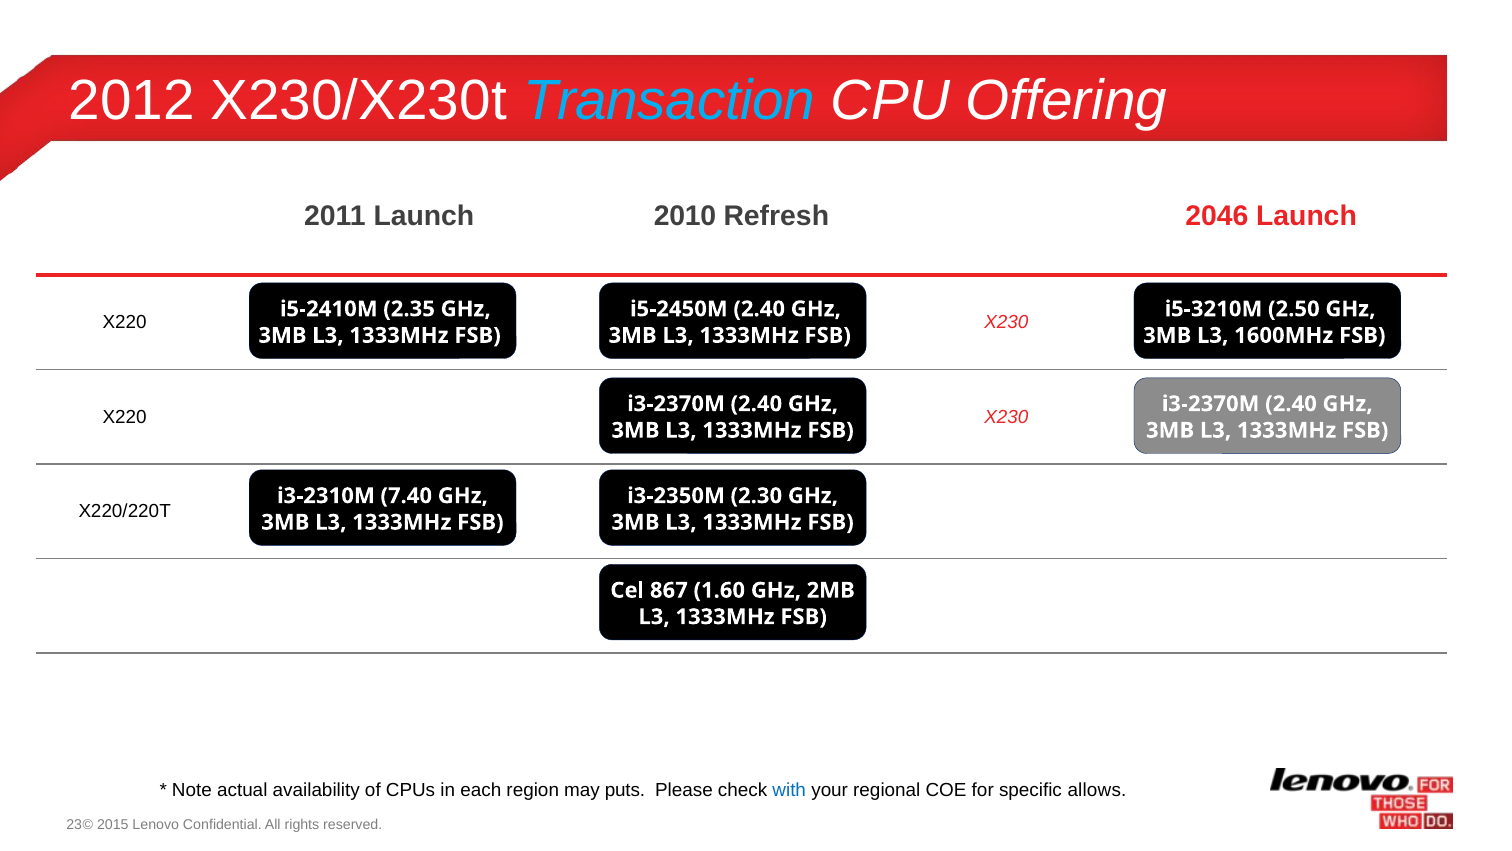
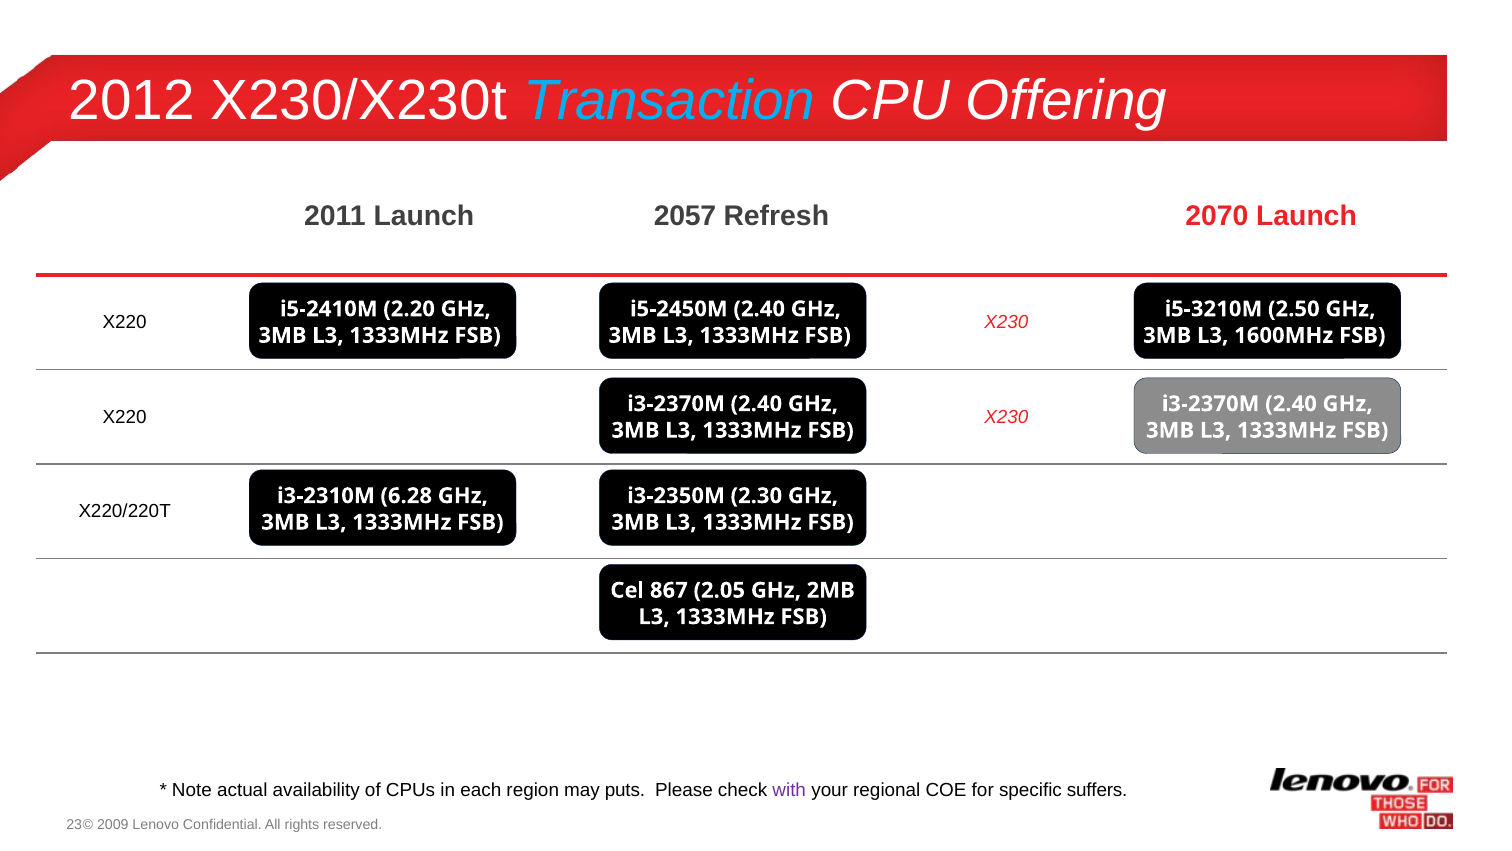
2010: 2010 -> 2057 (685, 216)
2046: 2046 -> 2070 (1217, 216)
2.35: 2.35 -> 2.20 (409, 309)
7.40: 7.40 -> 6.28 (406, 496)
1.60: 1.60 -> 2.05 (719, 590)
with colour: blue -> purple (789, 790)
allows: allows -> suffers (1097, 790)
2015: 2015 -> 2009 (113, 824)
